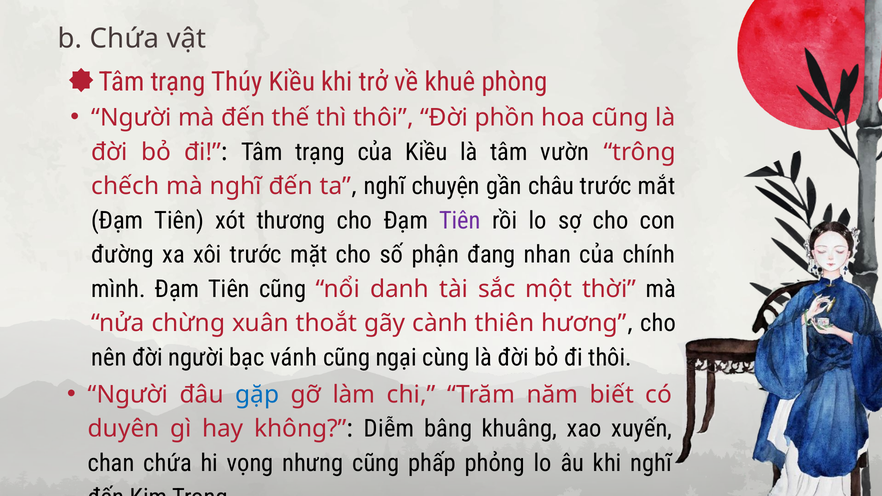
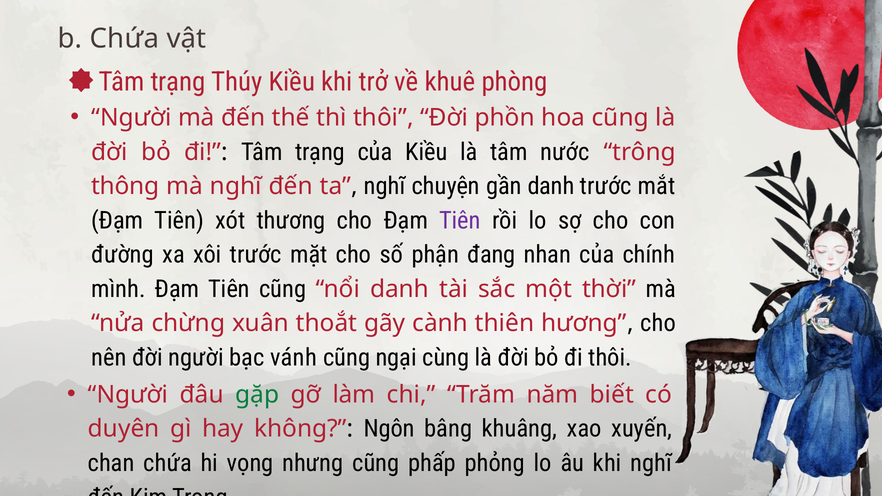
vườn: vườn -> nước (565, 152)
chếch: chếch -> thông (125, 186)
gần châu: châu -> danh (551, 186)
gặp colour: blue -> green (257, 395)
Diễm: Diễm -> Ngôn (389, 429)
